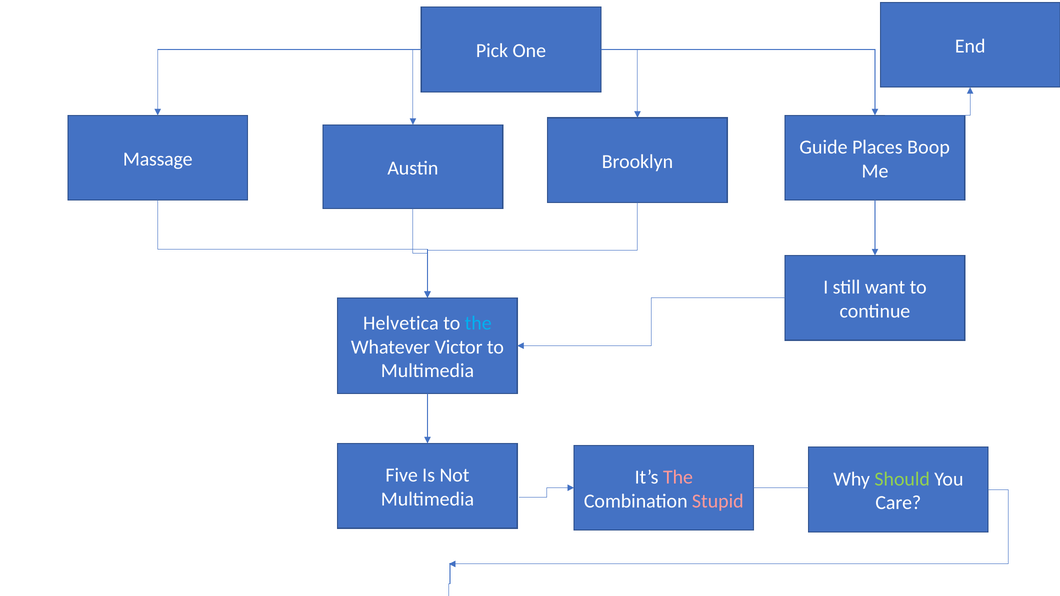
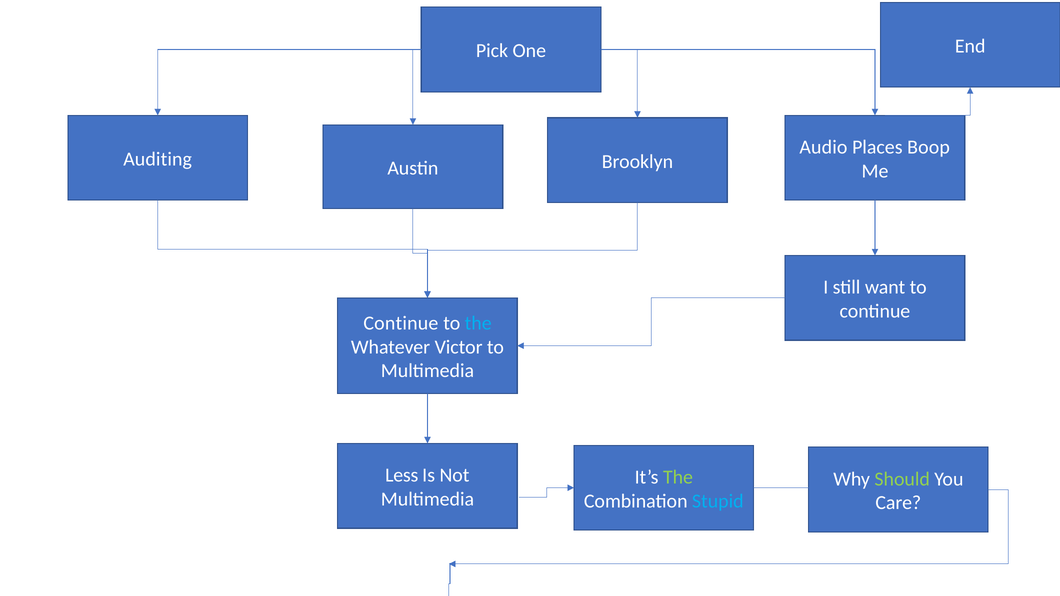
Guide: Guide -> Audio (823, 147)
Massage: Massage -> Auditing (158, 159)
Helvetica: Helvetica -> Continue (401, 323)
Five: Five -> Less (402, 475)
The colour: pink -> light green (678, 477)
Stupid colour: pink -> light blue (718, 501)
